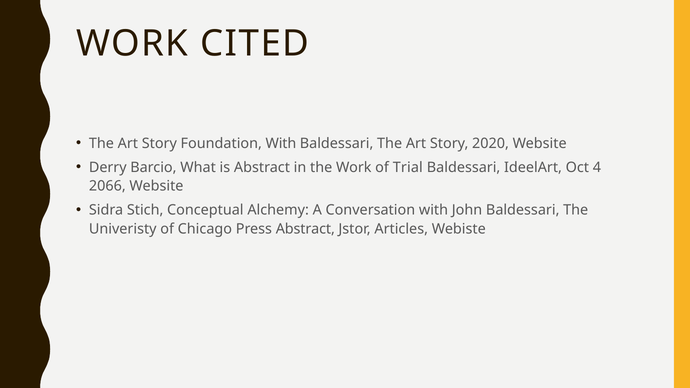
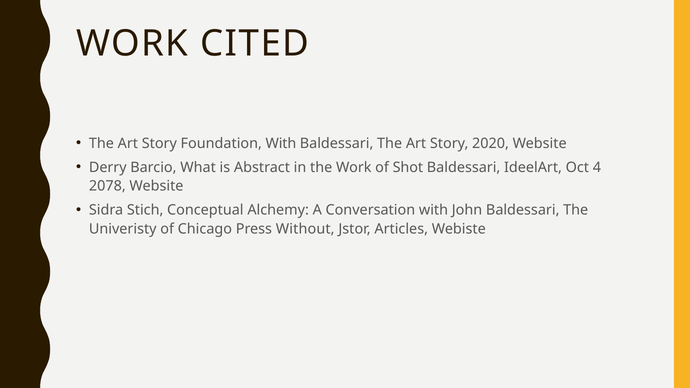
Trial: Trial -> Shot (408, 167)
2066: 2066 -> 2078 (107, 186)
Press Abstract: Abstract -> Without (305, 229)
